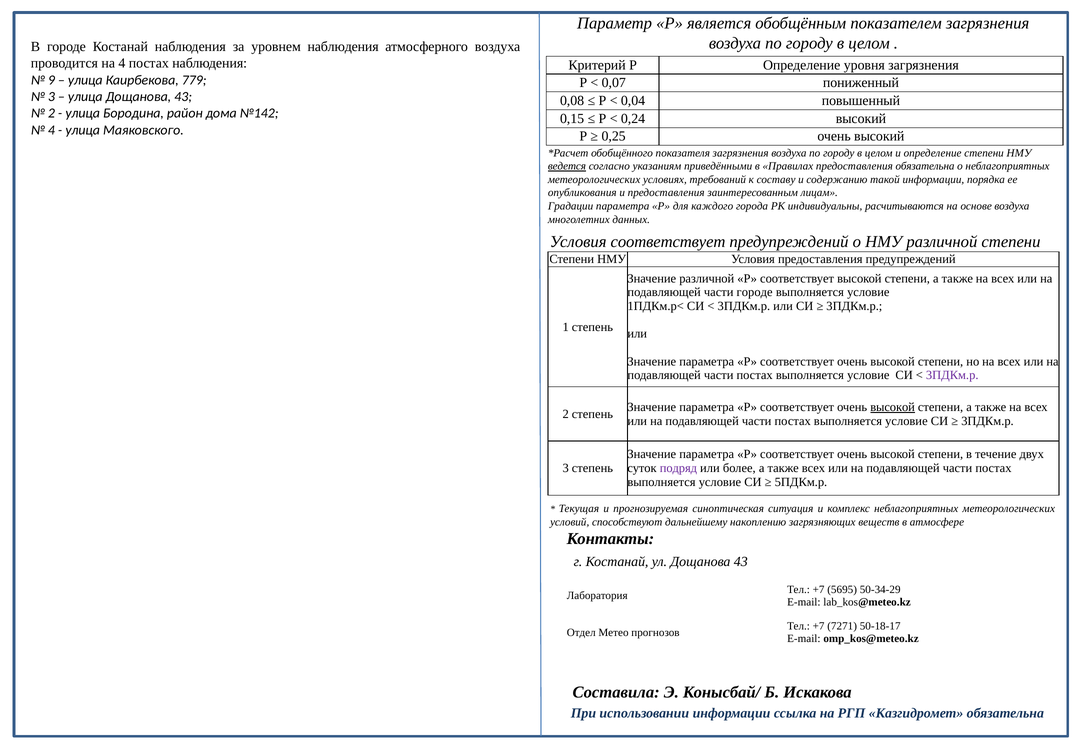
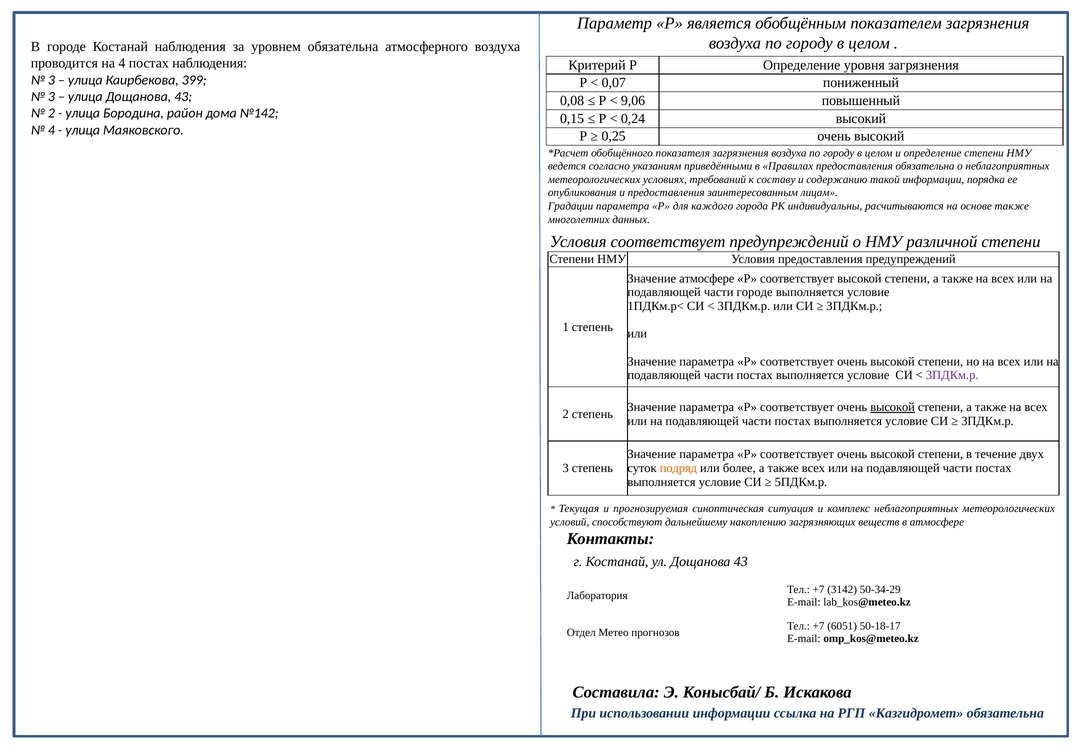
уровнем наблюдения: наблюдения -> обязательна (343, 47)
9: 9 -> 3 (51, 80)
779: 779 -> 399 (194, 80)
0,04: 0,04 -> 9,06 (633, 101)
ведется underline: present -> none (567, 166)
основе воздуха: воздуха -> также (1012, 206)
Значение различной: различной -> атмосфере (707, 278)
подряд colour: purple -> orange (678, 468)
5695: 5695 -> 3142 (842, 590)
7271: 7271 -> 6051 (842, 626)
